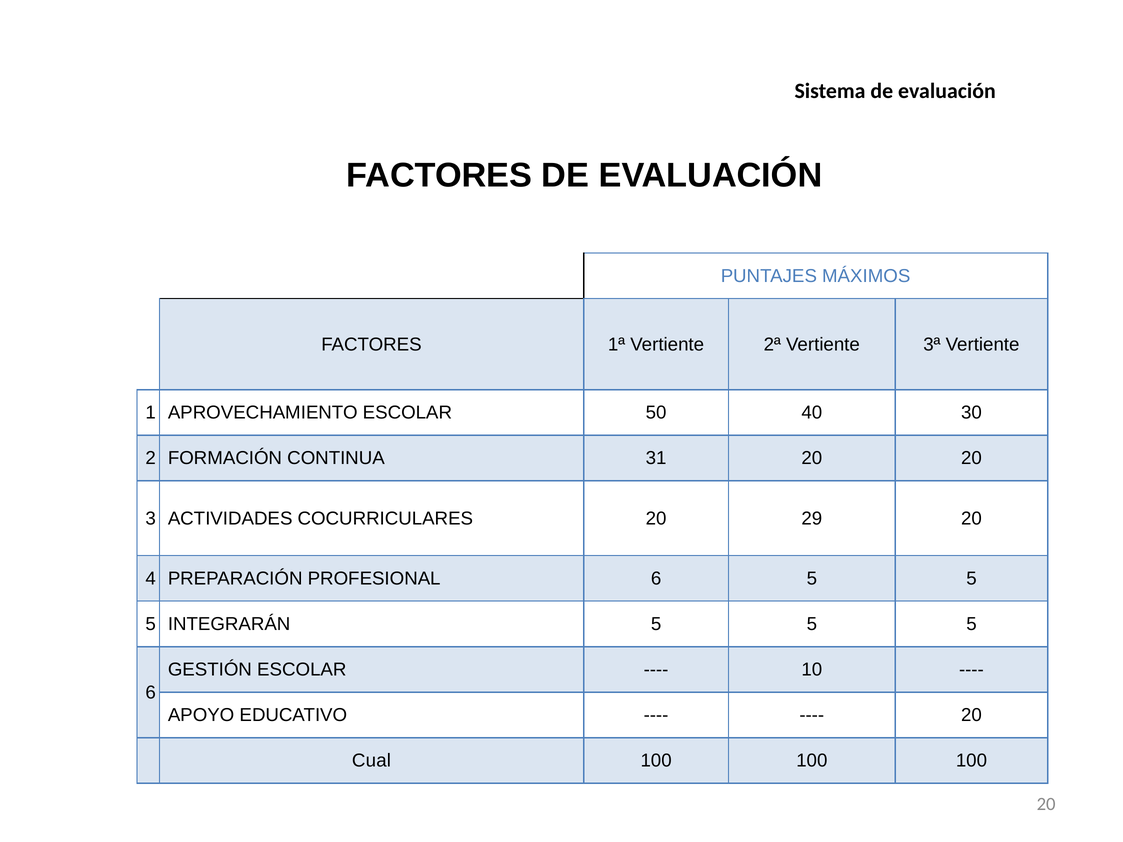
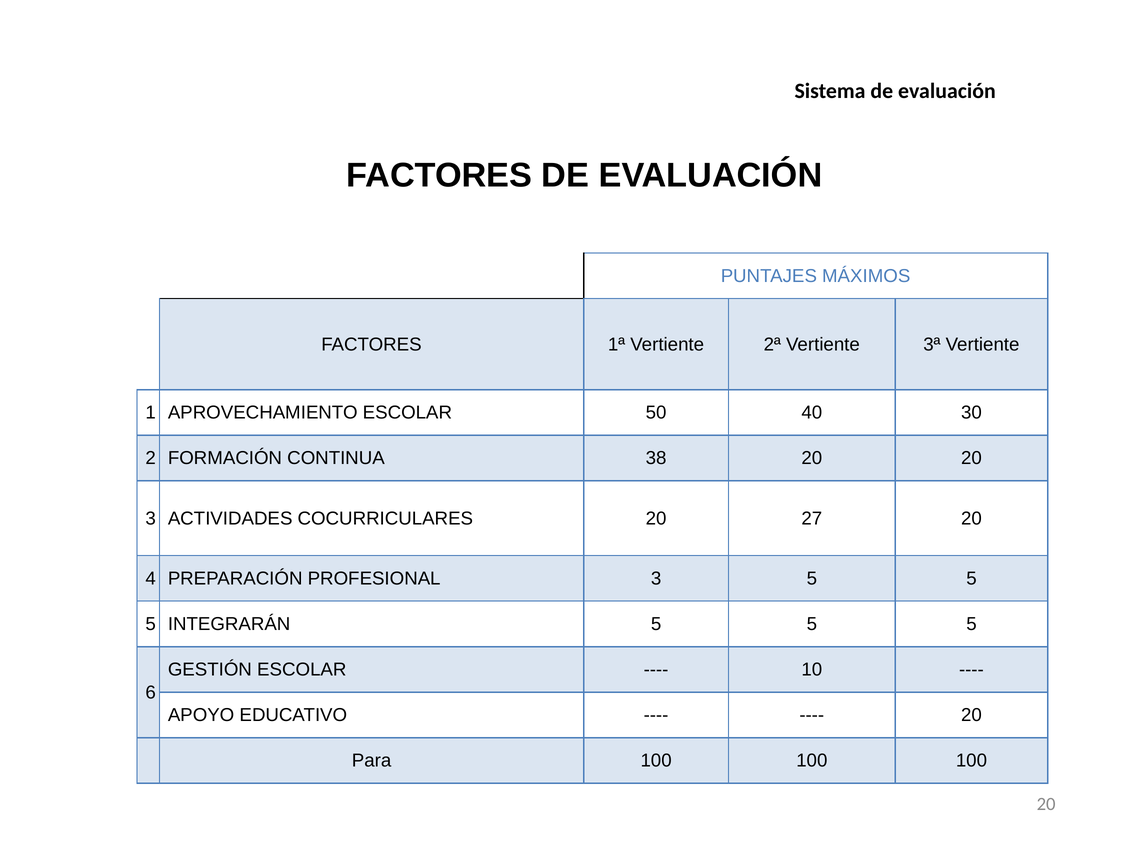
31: 31 -> 38 (656, 458)
29: 29 -> 27 (812, 519)
PROFESIONAL 6: 6 -> 3 (656, 579)
Cual: Cual -> Para (372, 761)
